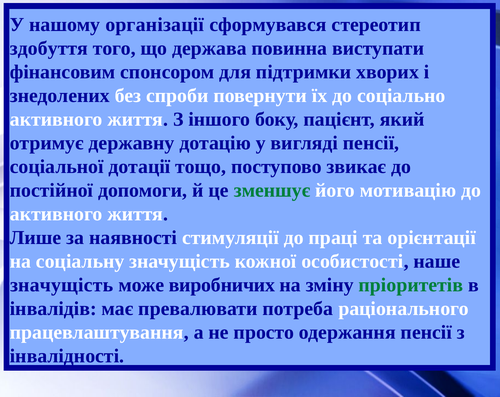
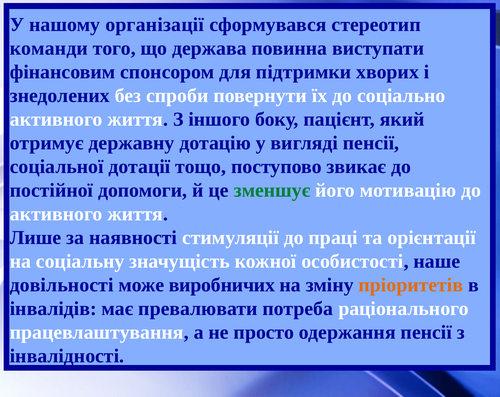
здобуття: здобуття -> команди (49, 48)
значущість: значущість -> довільності (62, 286)
пріоритетів colour: green -> orange (411, 286)
